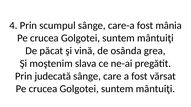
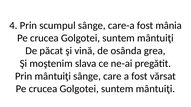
Prin judecată: judecată -> mântuiţi (53, 76)
